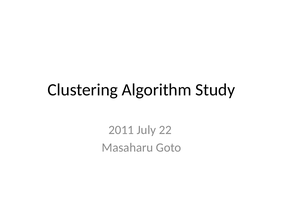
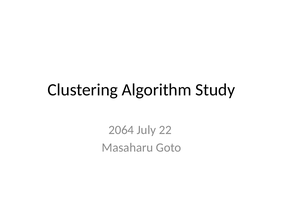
2011: 2011 -> 2064 (121, 130)
